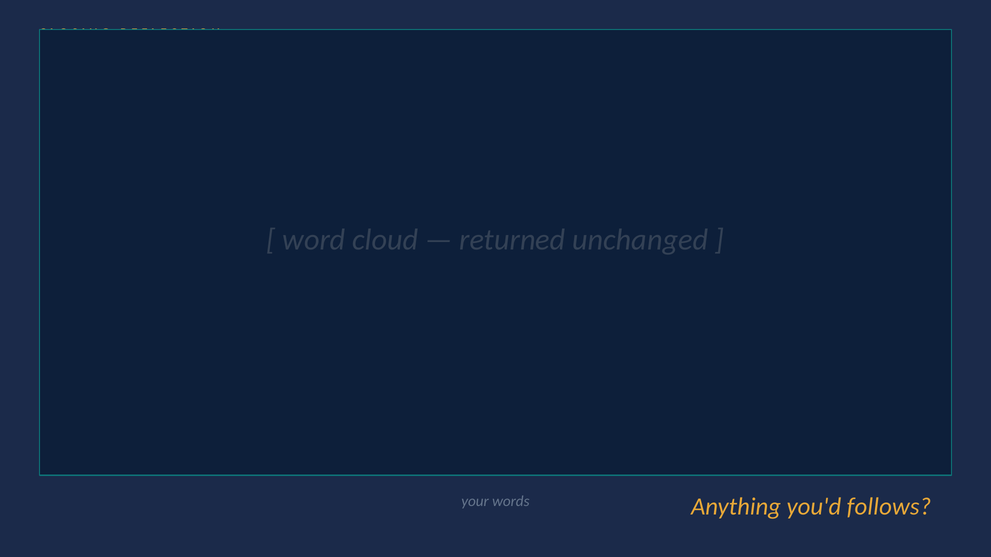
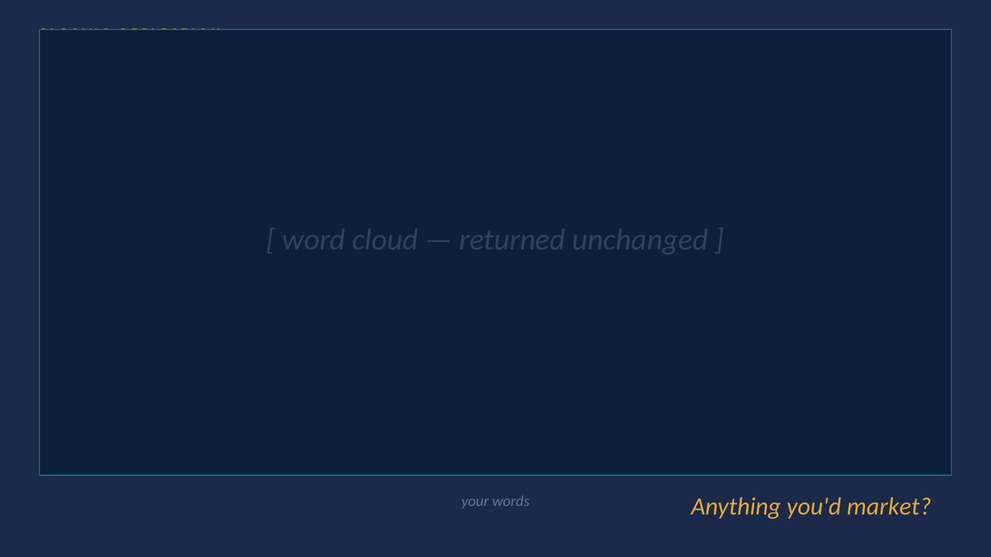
follows: follows -> market (889, 507)
